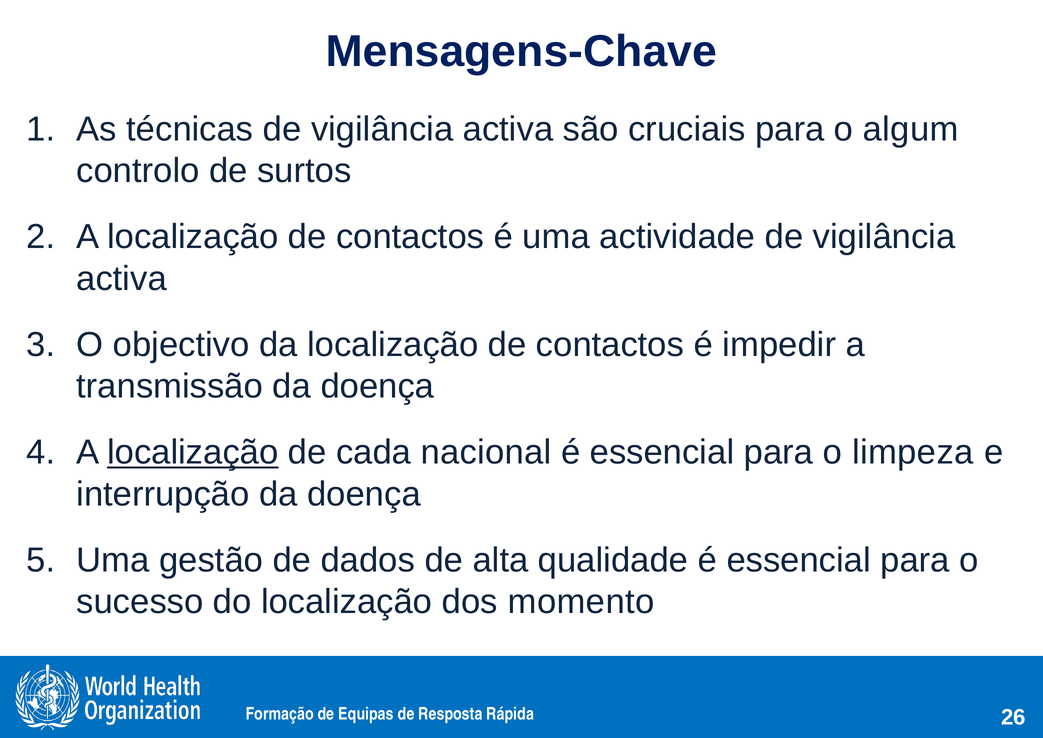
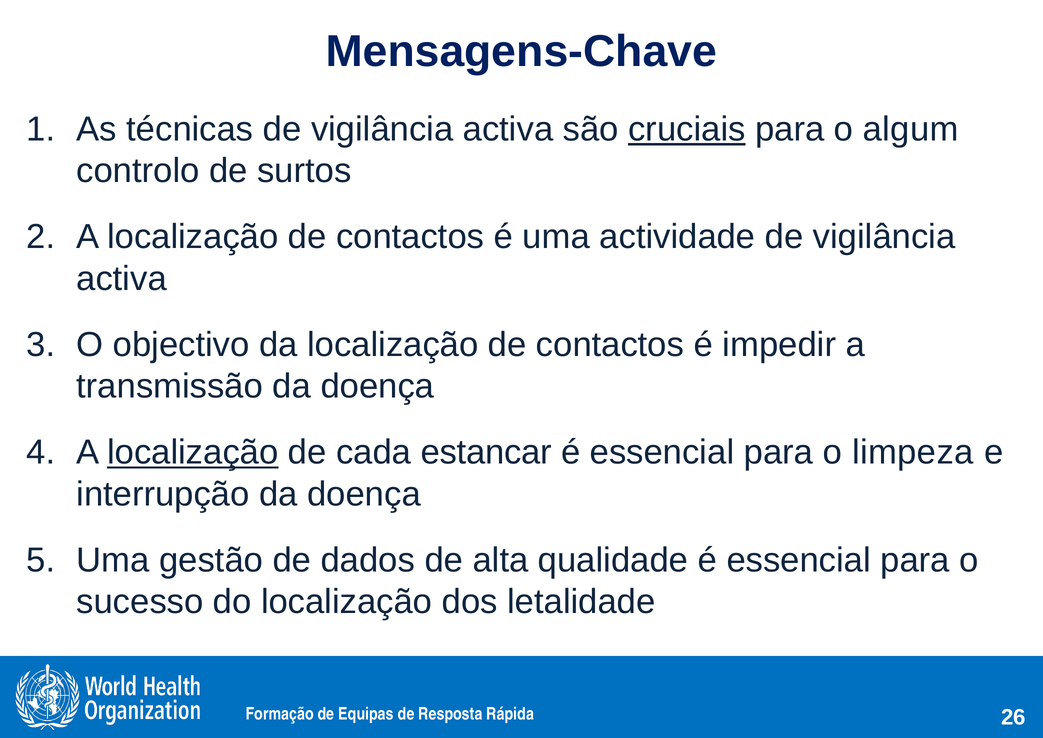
cruciais underline: none -> present (687, 129)
nacional: nacional -> estancar (486, 452)
momento: momento -> letalidade (581, 601)
